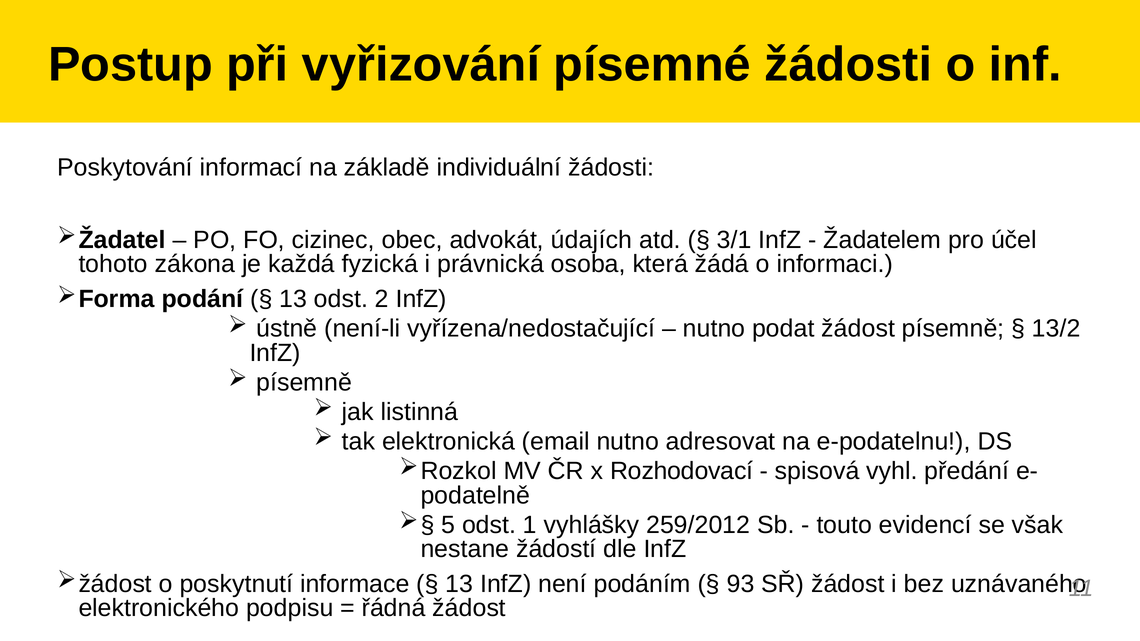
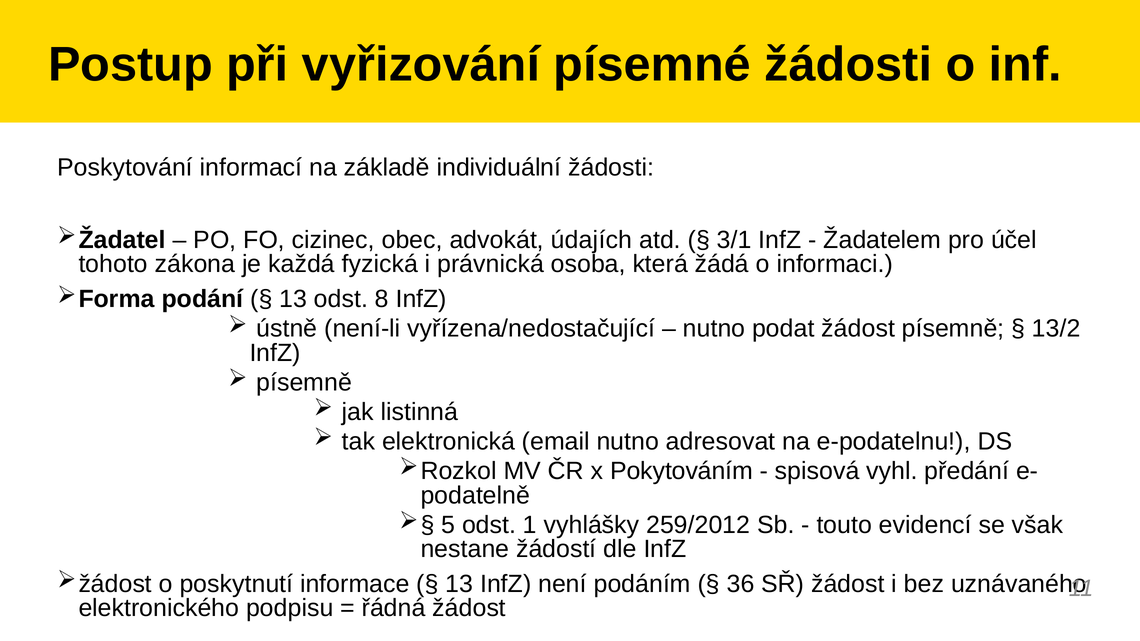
2: 2 -> 8 (382, 299)
Rozhodovací: Rozhodovací -> Pokytováním (682, 471)
93: 93 -> 36 (741, 584)
